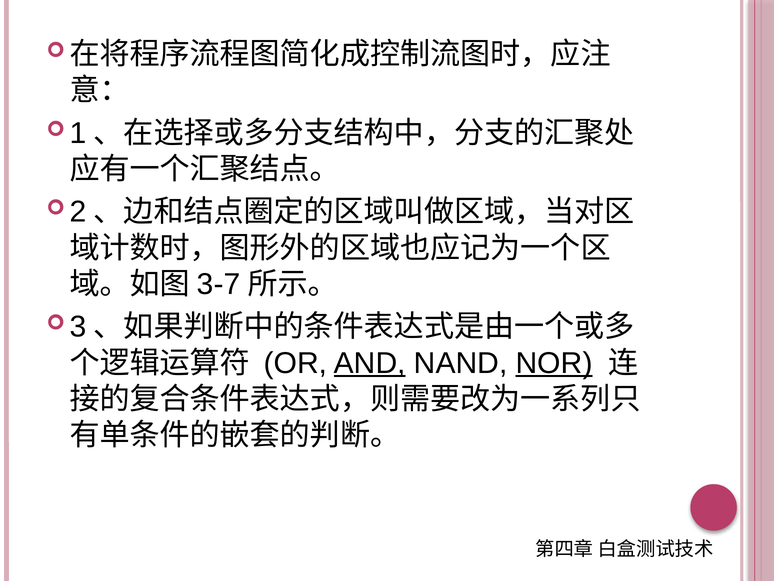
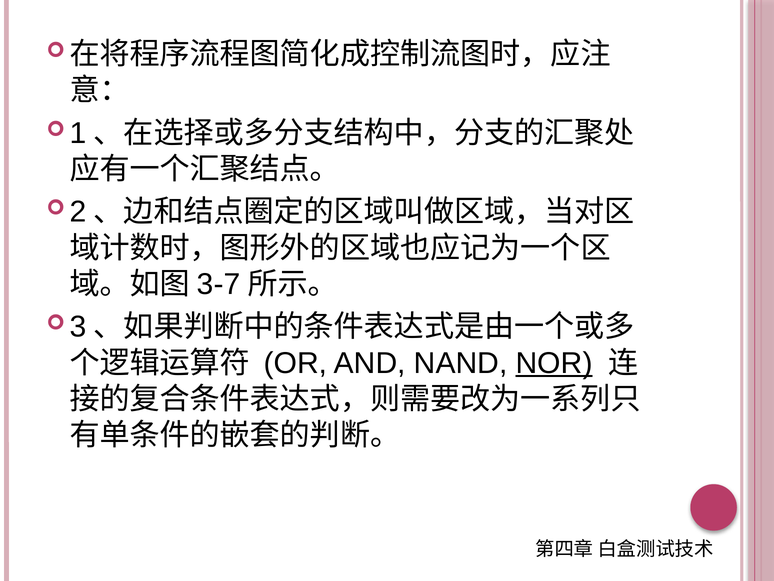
AND underline: present -> none (370, 363)
